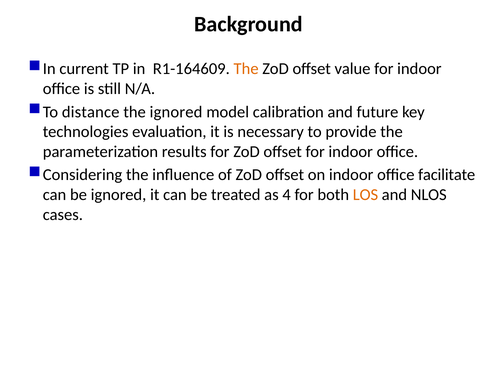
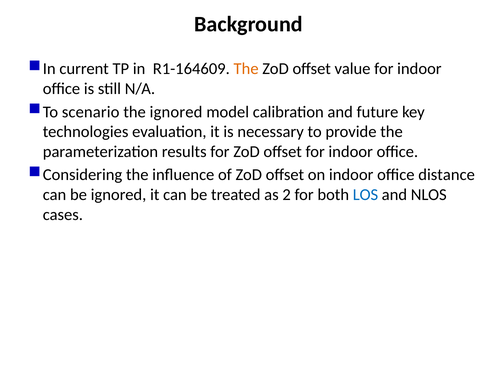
distance: distance -> scenario (91, 112)
facilitate: facilitate -> distance (447, 175)
as 4: 4 -> 2 (287, 195)
LOS colour: orange -> blue (365, 195)
